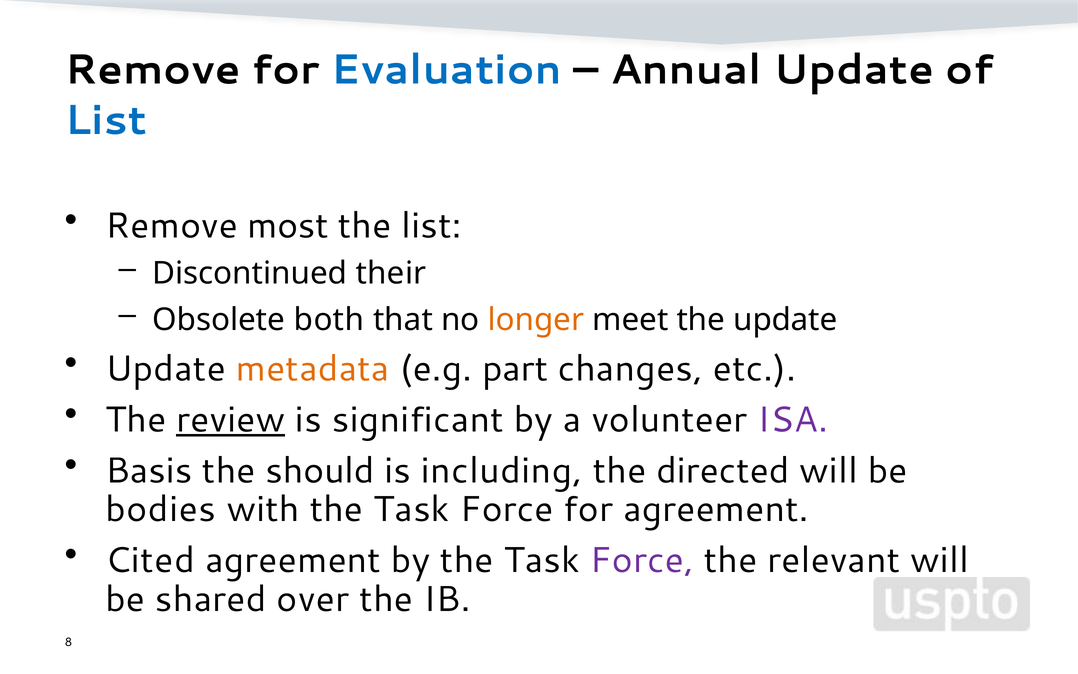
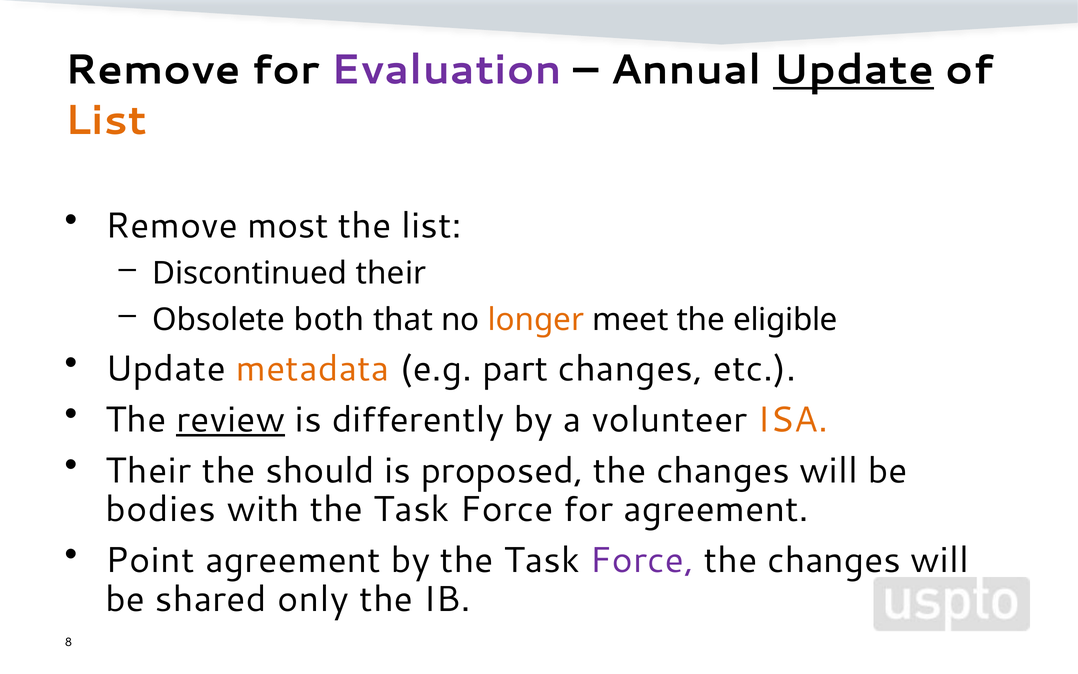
Evaluation colour: blue -> purple (446, 70)
Update underline: none -> present (854, 70)
List colour: blue -> orange (106, 120)
the update: update -> eligible (785, 320)
significant: significant -> differently (418, 420)
ISA colour: purple -> orange (793, 420)
Basis: Basis -> Their (148, 471)
including: including -> proposed (502, 471)
directed: directed -> changes (723, 471)
Cited: Cited -> Point (150, 560)
relevant: relevant -> changes (834, 560)
over: over -> only (313, 599)
